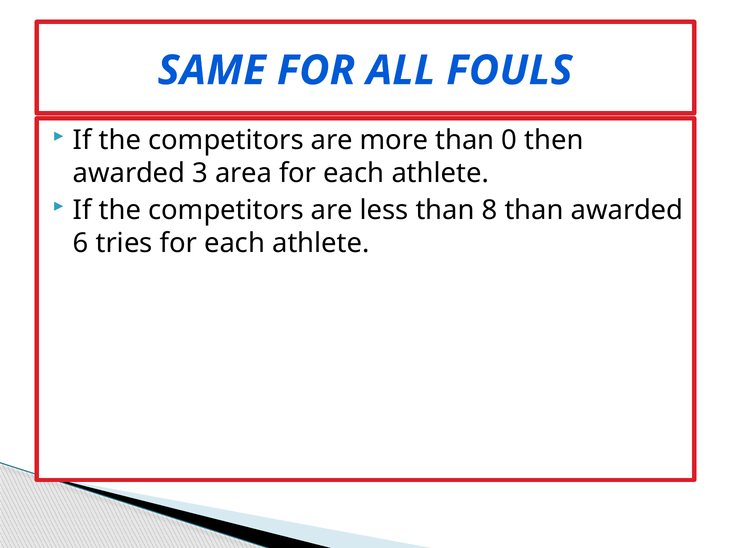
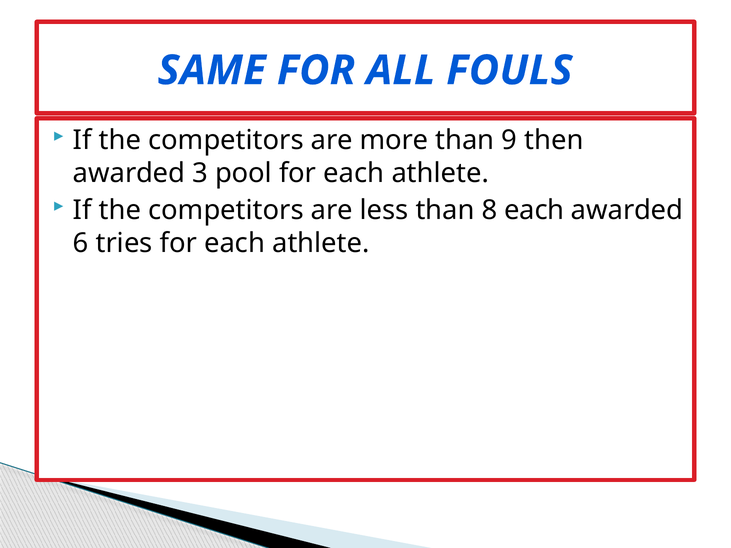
0: 0 -> 9 (509, 140)
area: area -> pool (244, 173)
8 than: than -> each (534, 210)
